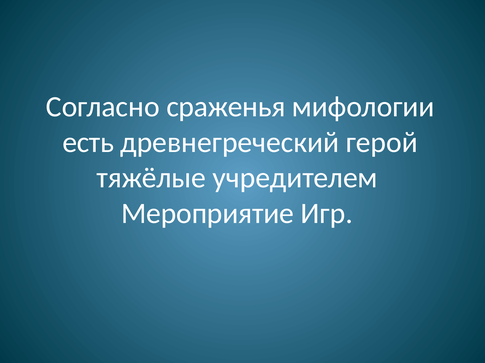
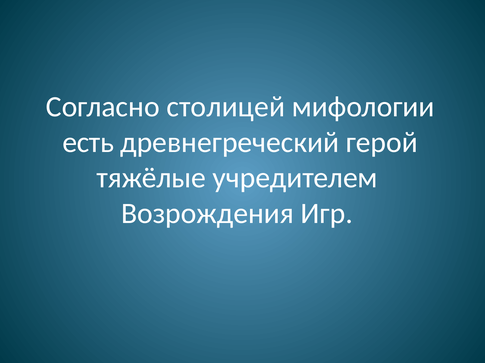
сраженья: сраженья -> столицей (226, 107)
Мероприятие: Мероприятие -> Возрождения (207, 214)
